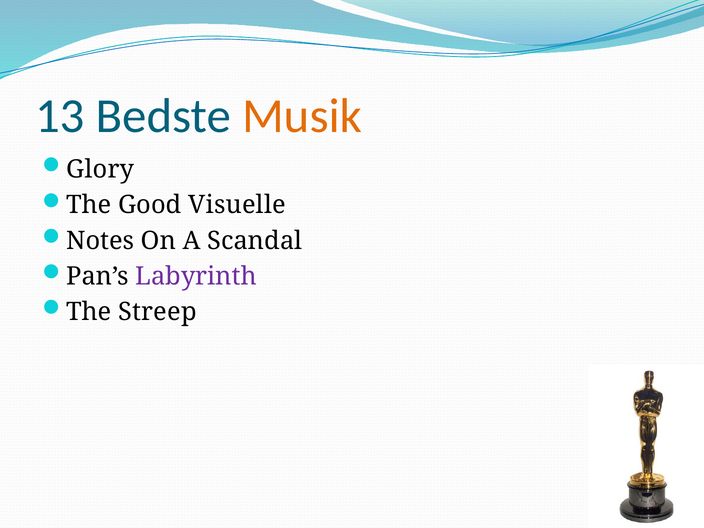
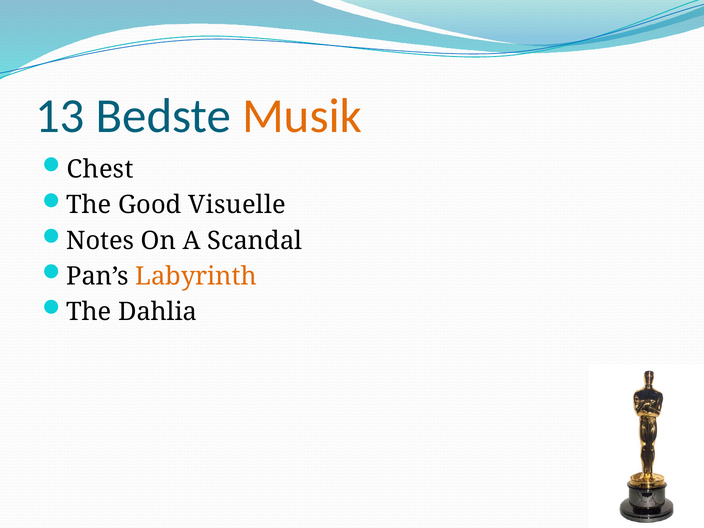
Glory: Glory -> Chest (100, 169)
Labyrinth colour: purple -> orange (196, 276)
Streep: Streep -> Dahlia (158, 312)
